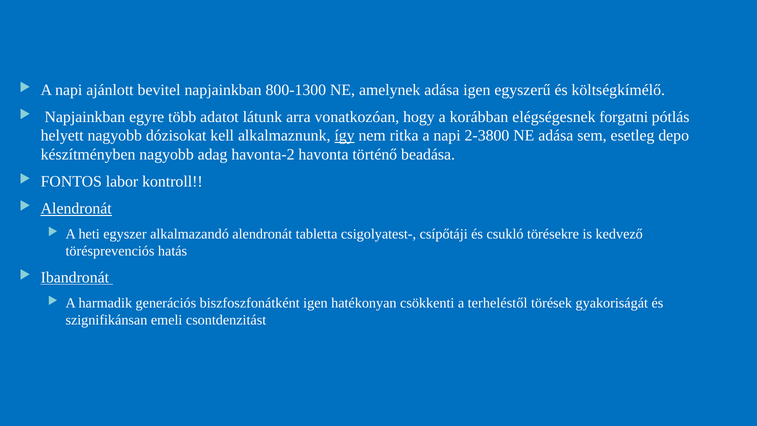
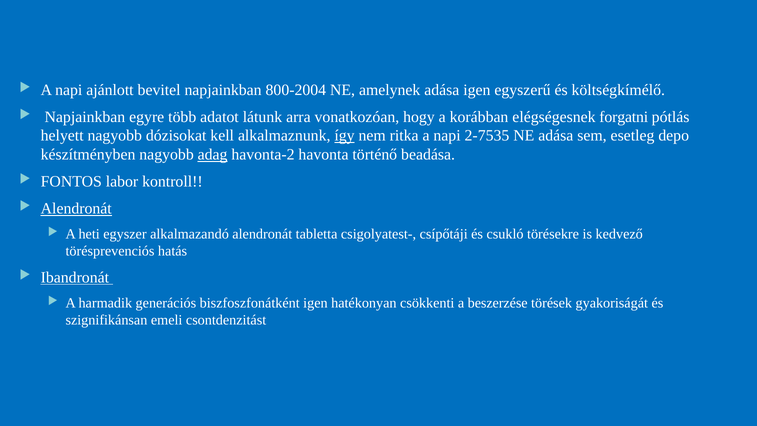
800-1300: 800-1300 -> 800-2004 (296, 90)
2-3800: 2-3800 -> 2-7535 (487, 136)
adag underline: none -> present (213, 155)
terheléstől: terheléstől -> beszerzése (498, 303)
